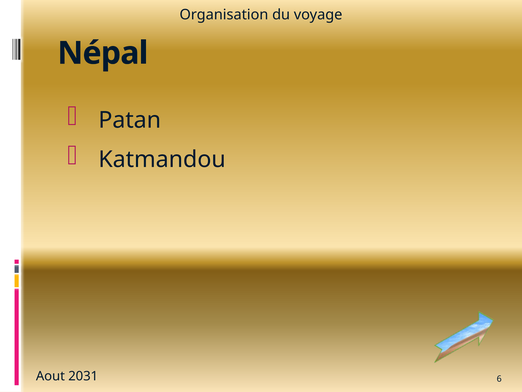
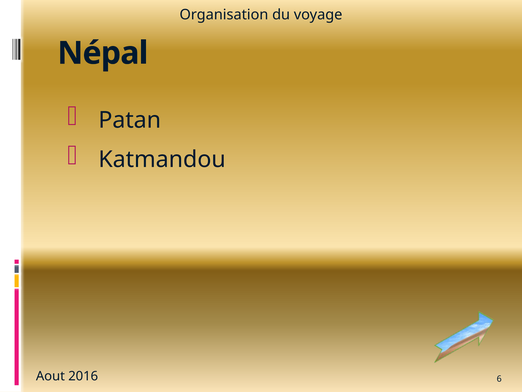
2031: 2031 -> 2016 (83, 376)
